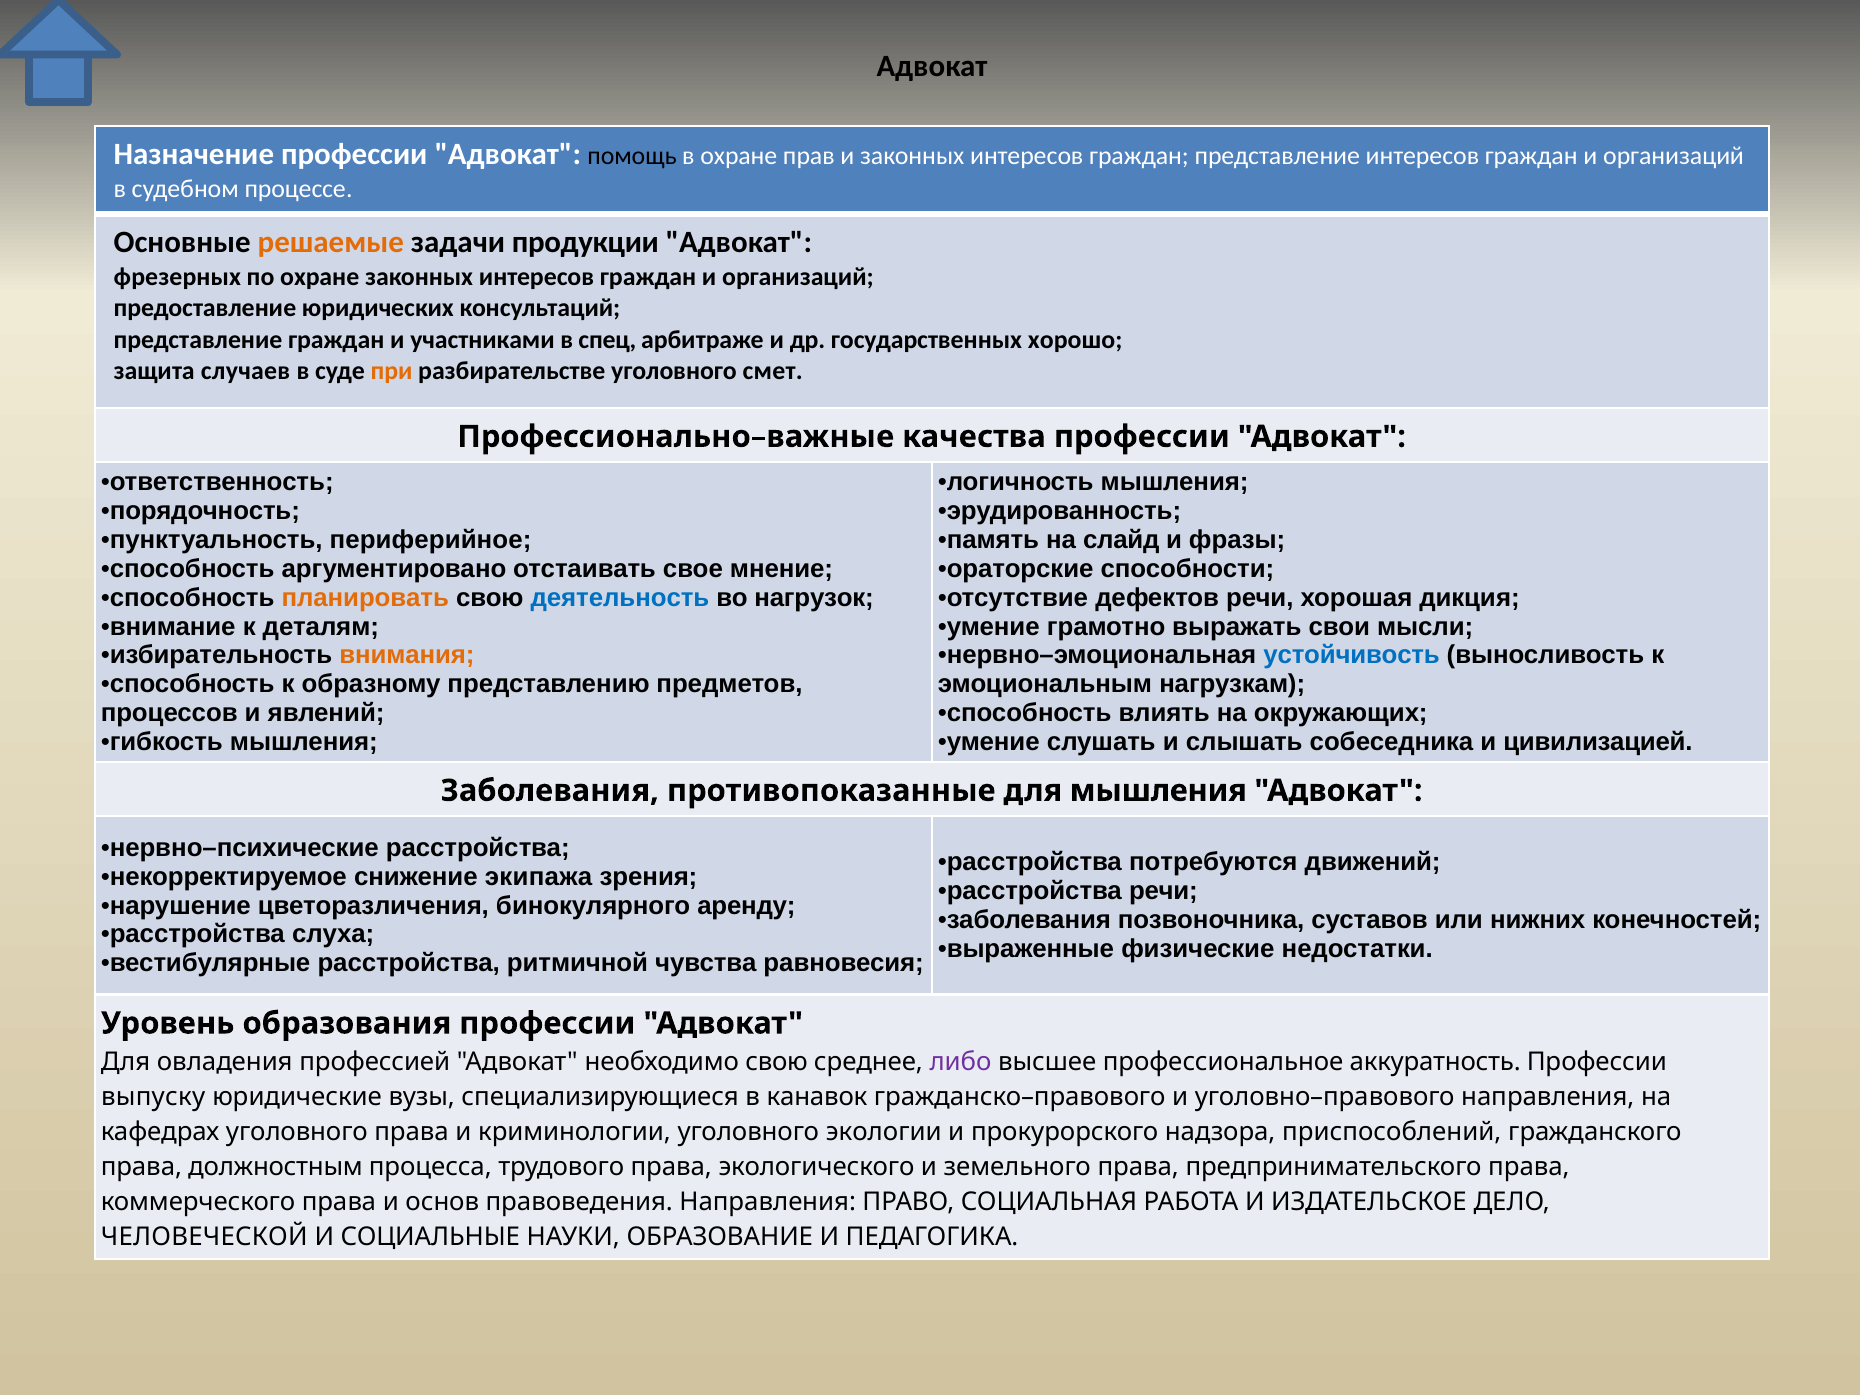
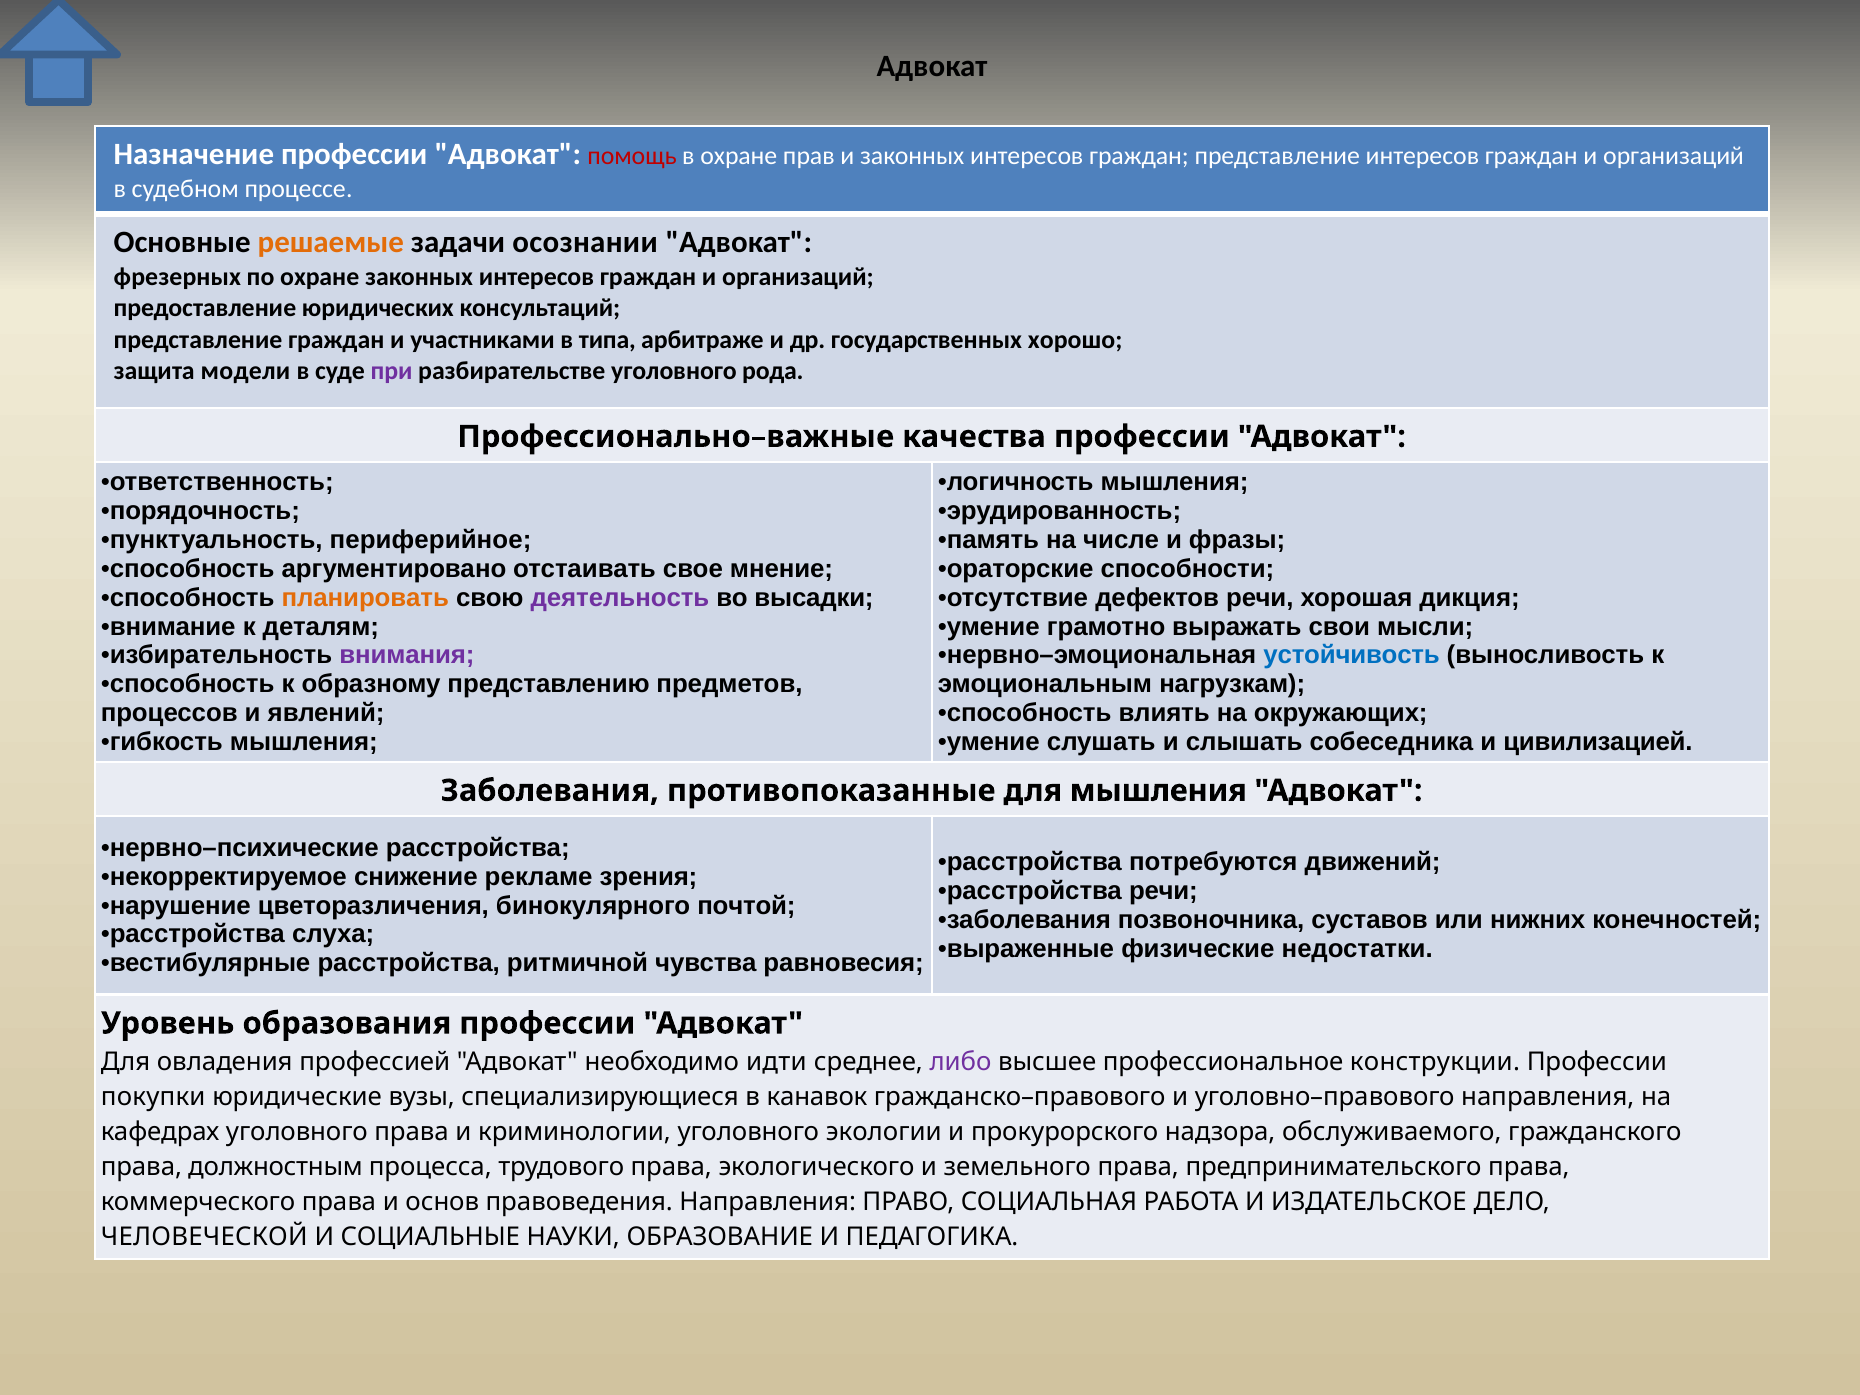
помощь colour: black -> red (632, 156)
продукции: продукции -> осознании (585, 243)
спец: спец -> типа (607, 340)
случаев: случаев -> модели (246, 371)
при colour: orange -> purple (392, 371)
смет: смет -> рода (773, 371)
слайд: слайд -> числе (1121, 540)
деятельность colour: blue -> purple (620, 598)
нагрузок: нагрузок -> высадки (814, 598)
внимания colour: orange -> purple (407, 655)
экипажа: экипажа -> рекламе (539, 877)
аренду: аренду -> почтой (746, 906)
необходимо свою: свою -> идти (776, 1062)
аккуратность: аккуратность -> конструкции (1435, 1062)
выпуску: выпуску -> покупки (153, 1097)
приспособлений: приспособлений -> обслуживаемого (1392, 1132)
